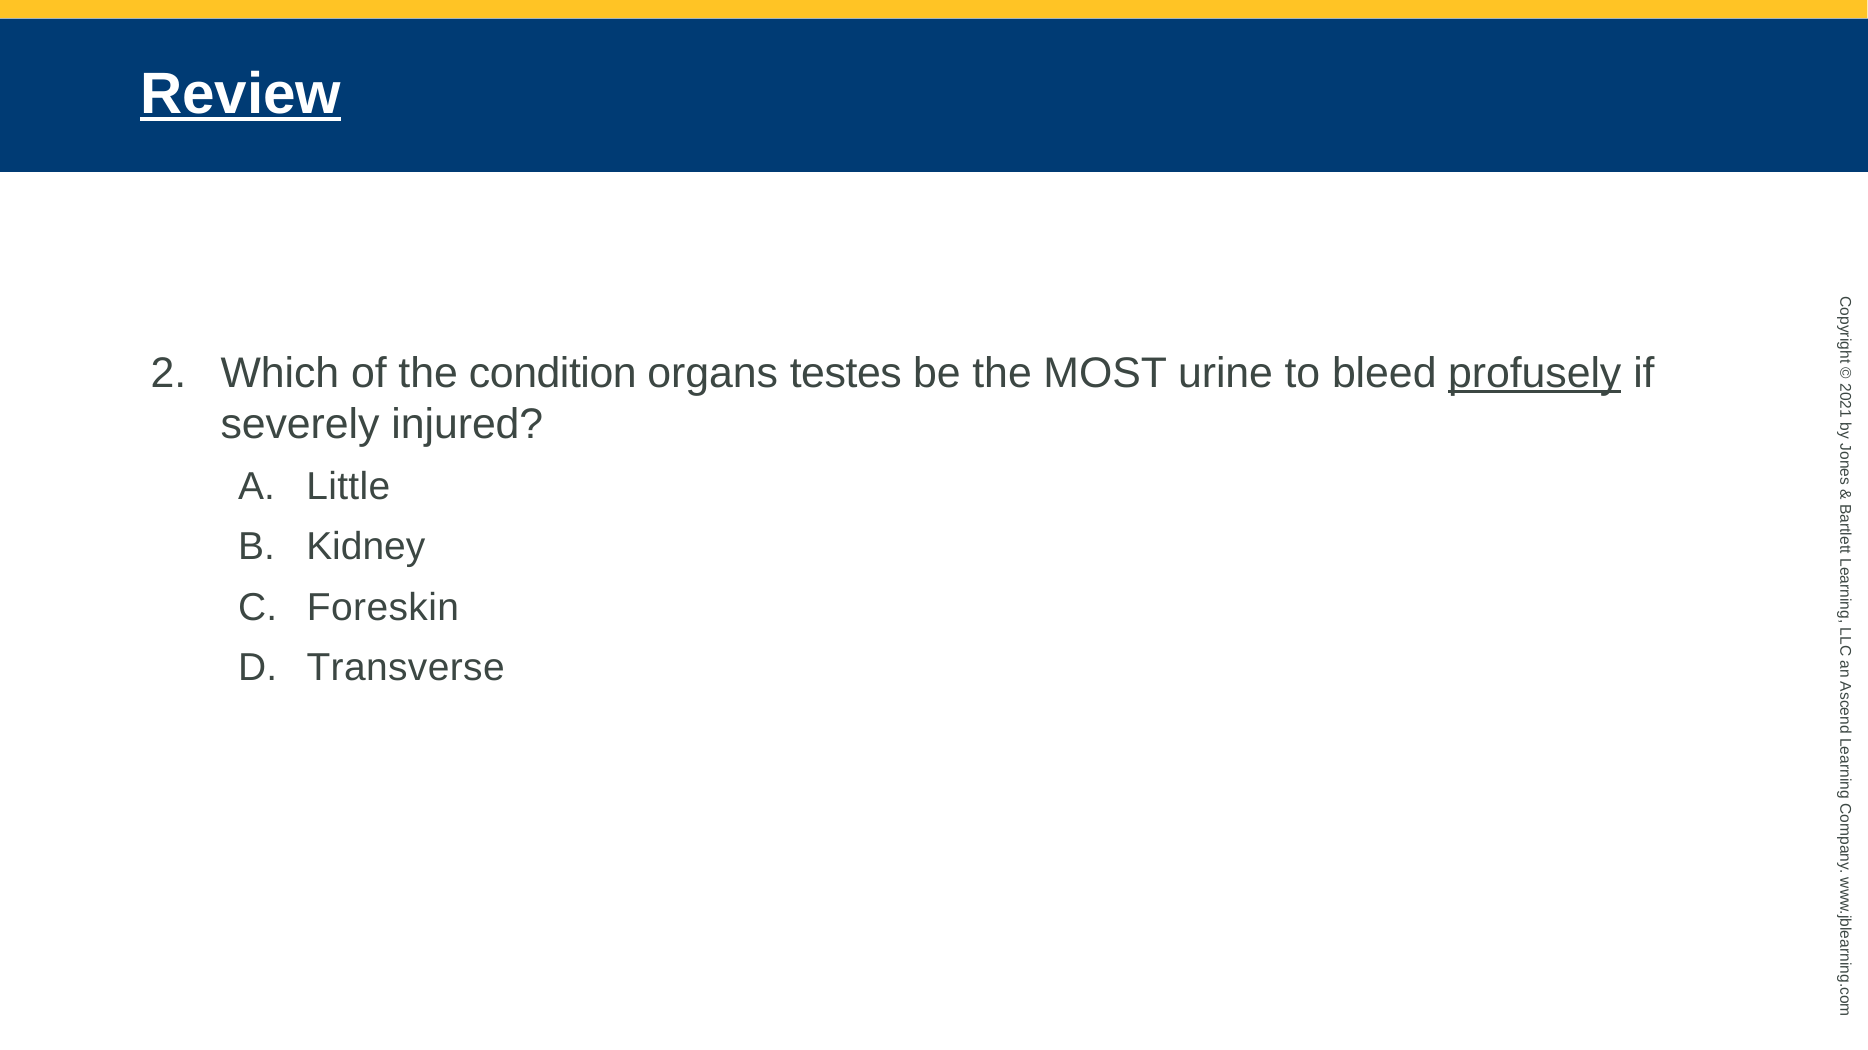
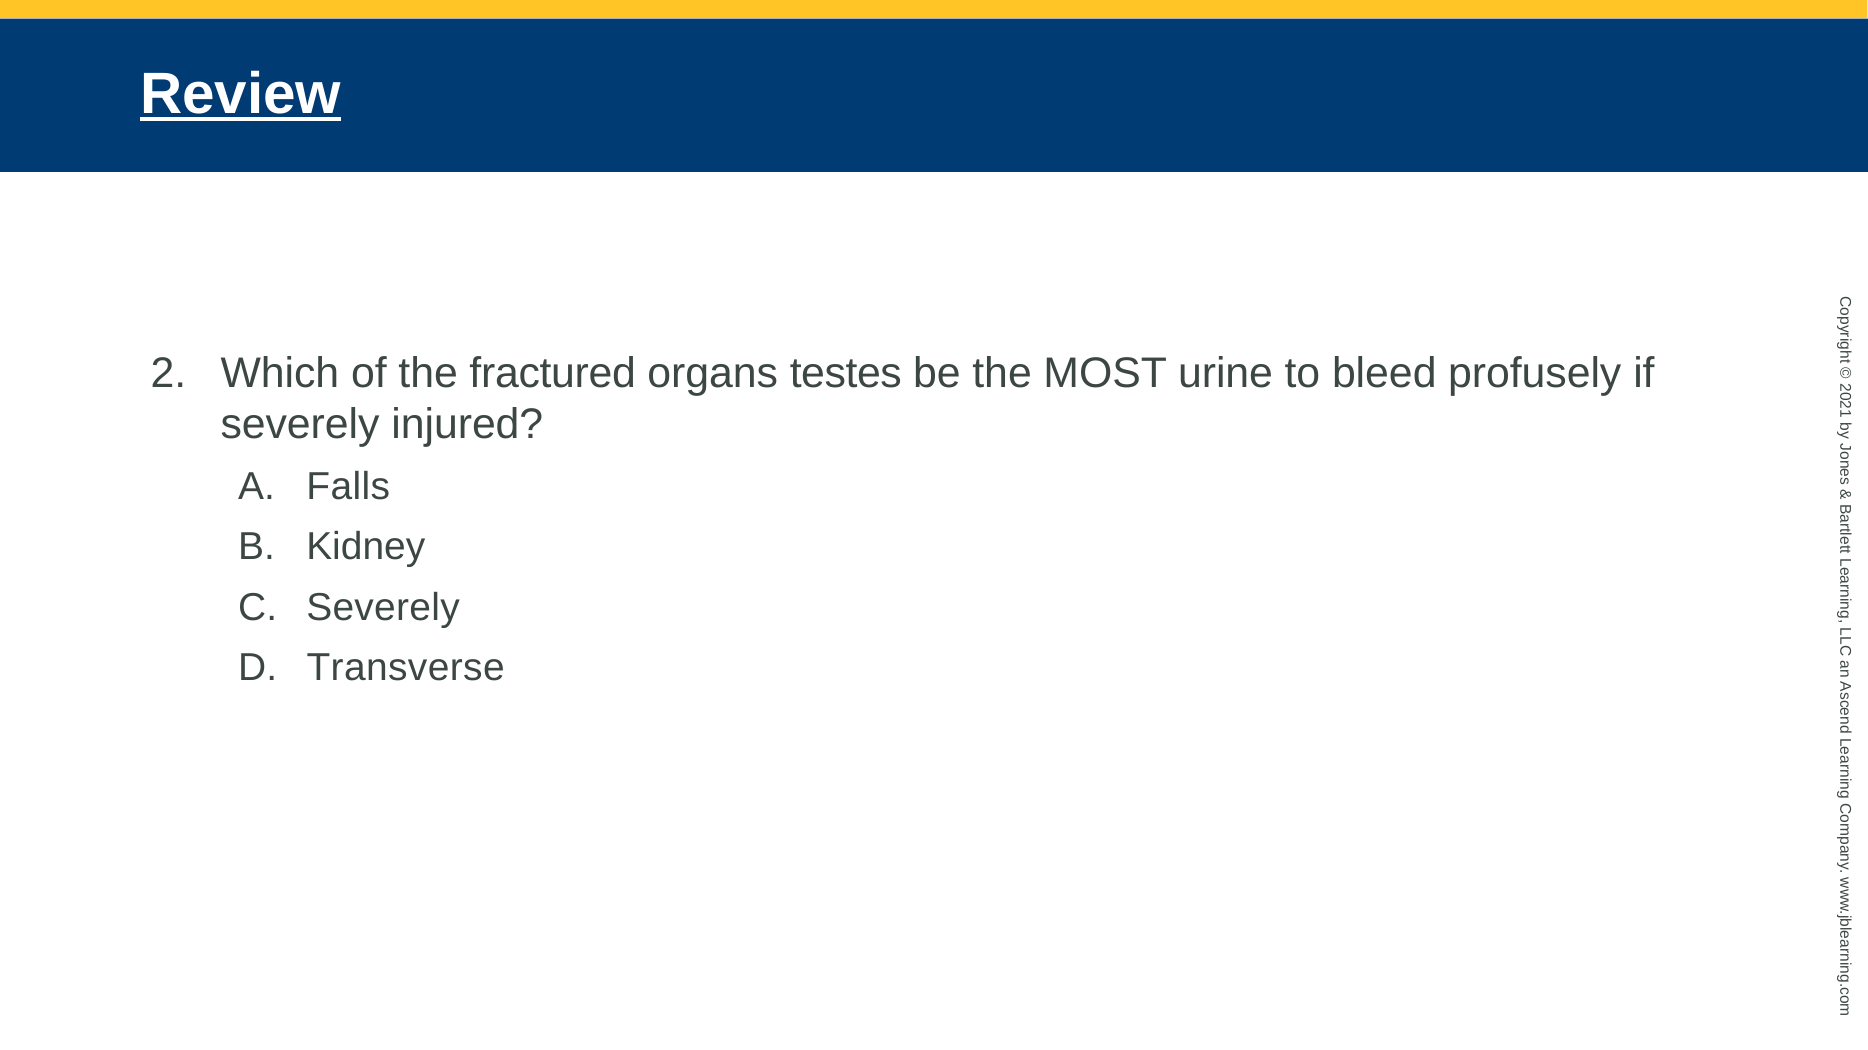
condition: condition -> fractured (553, 373)
profusely underline: present -> none (1535, 373)
Little: Little -> Falls (348, 487)
Foreskin: Foreskin -> Severely (383, 608)
